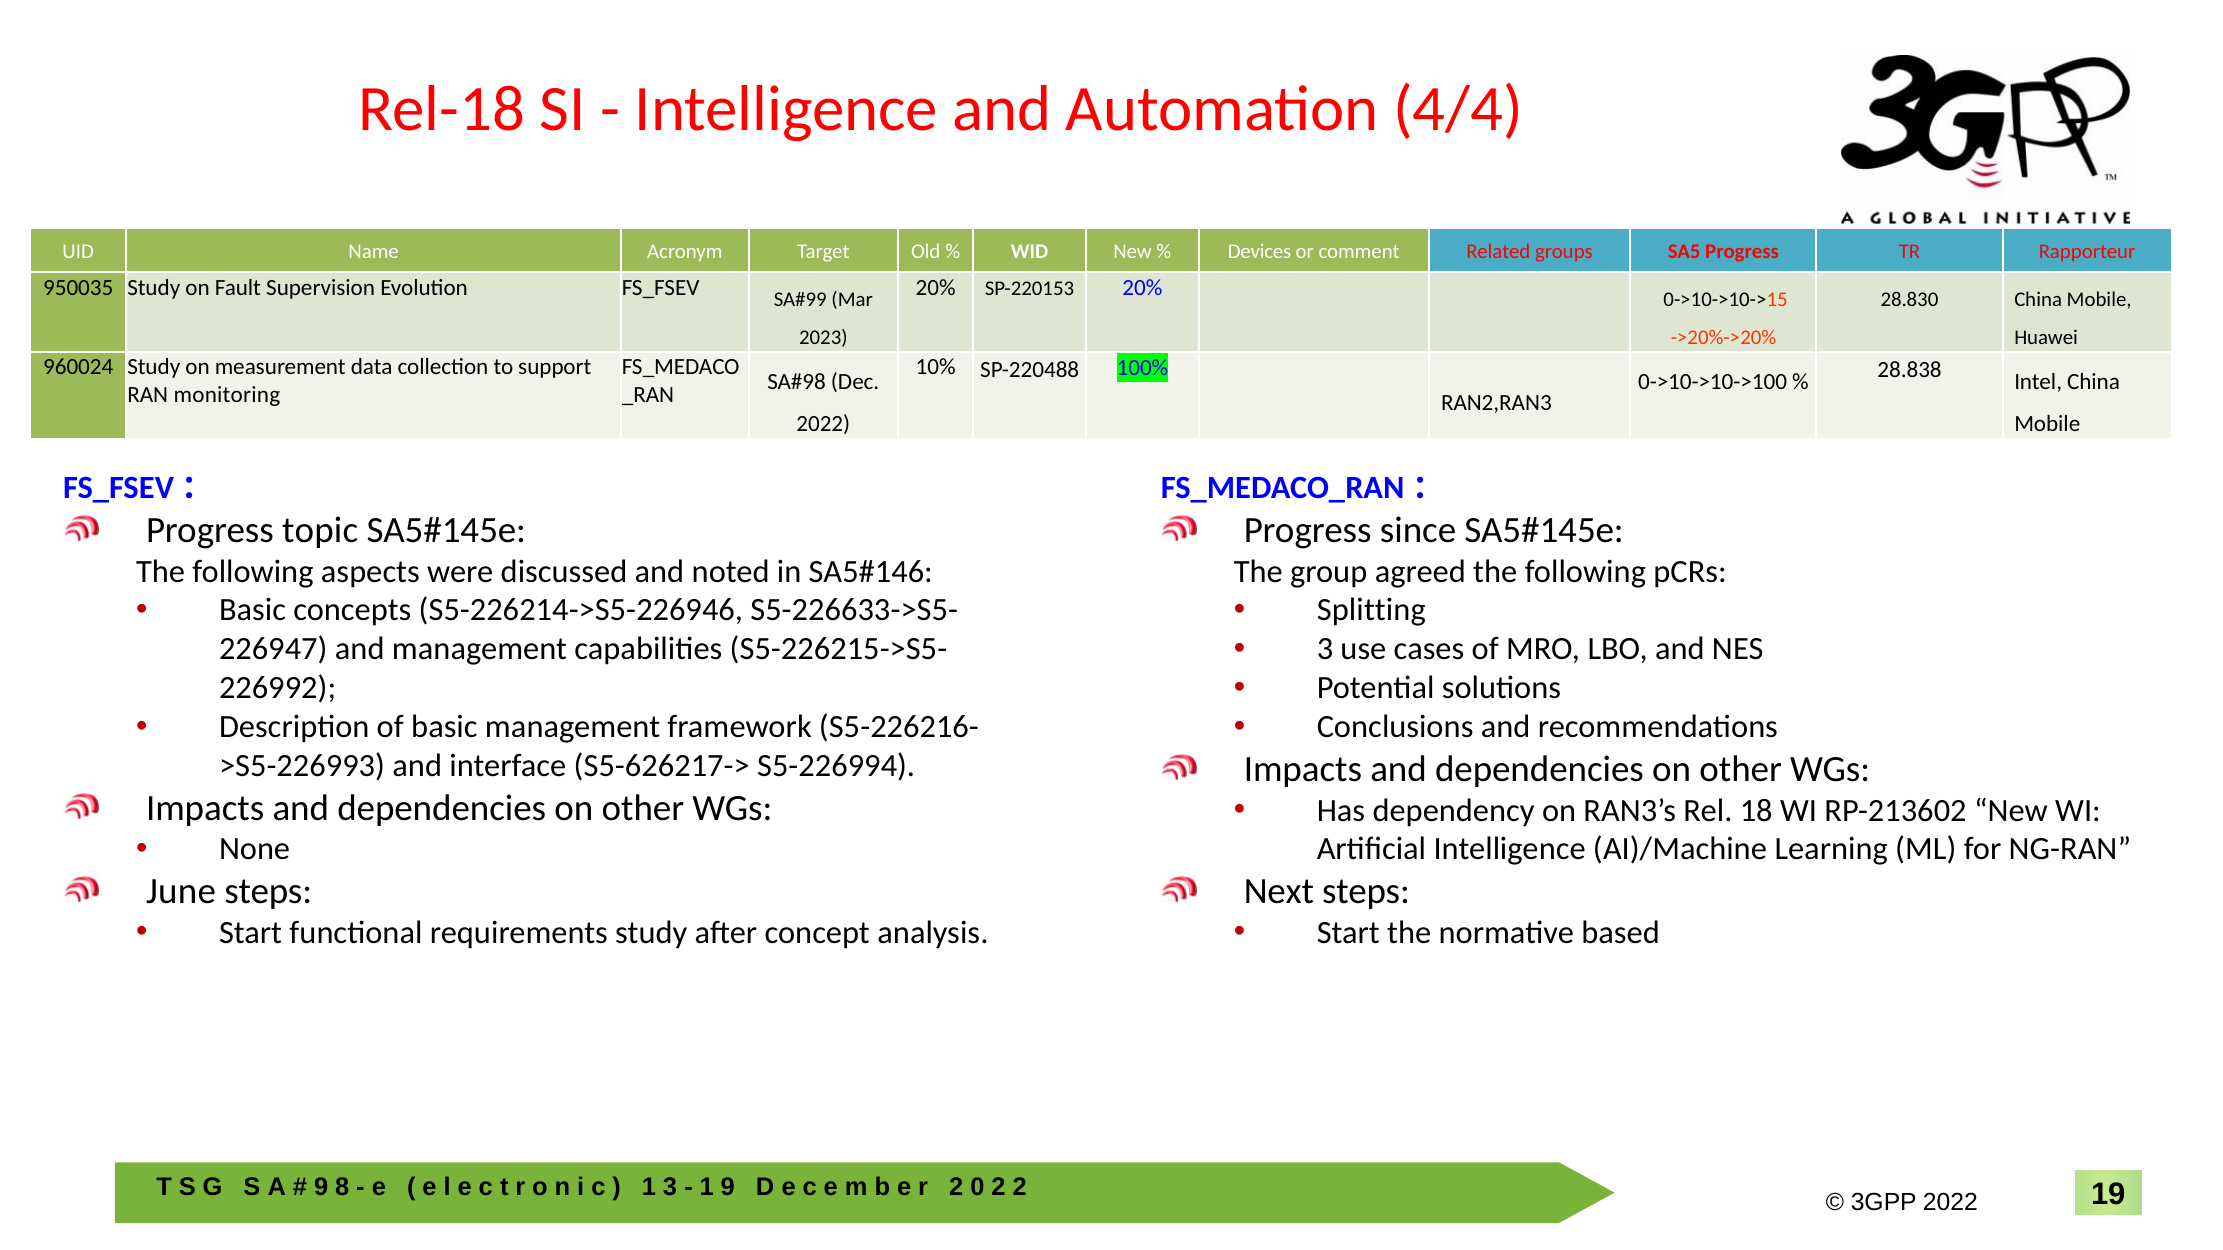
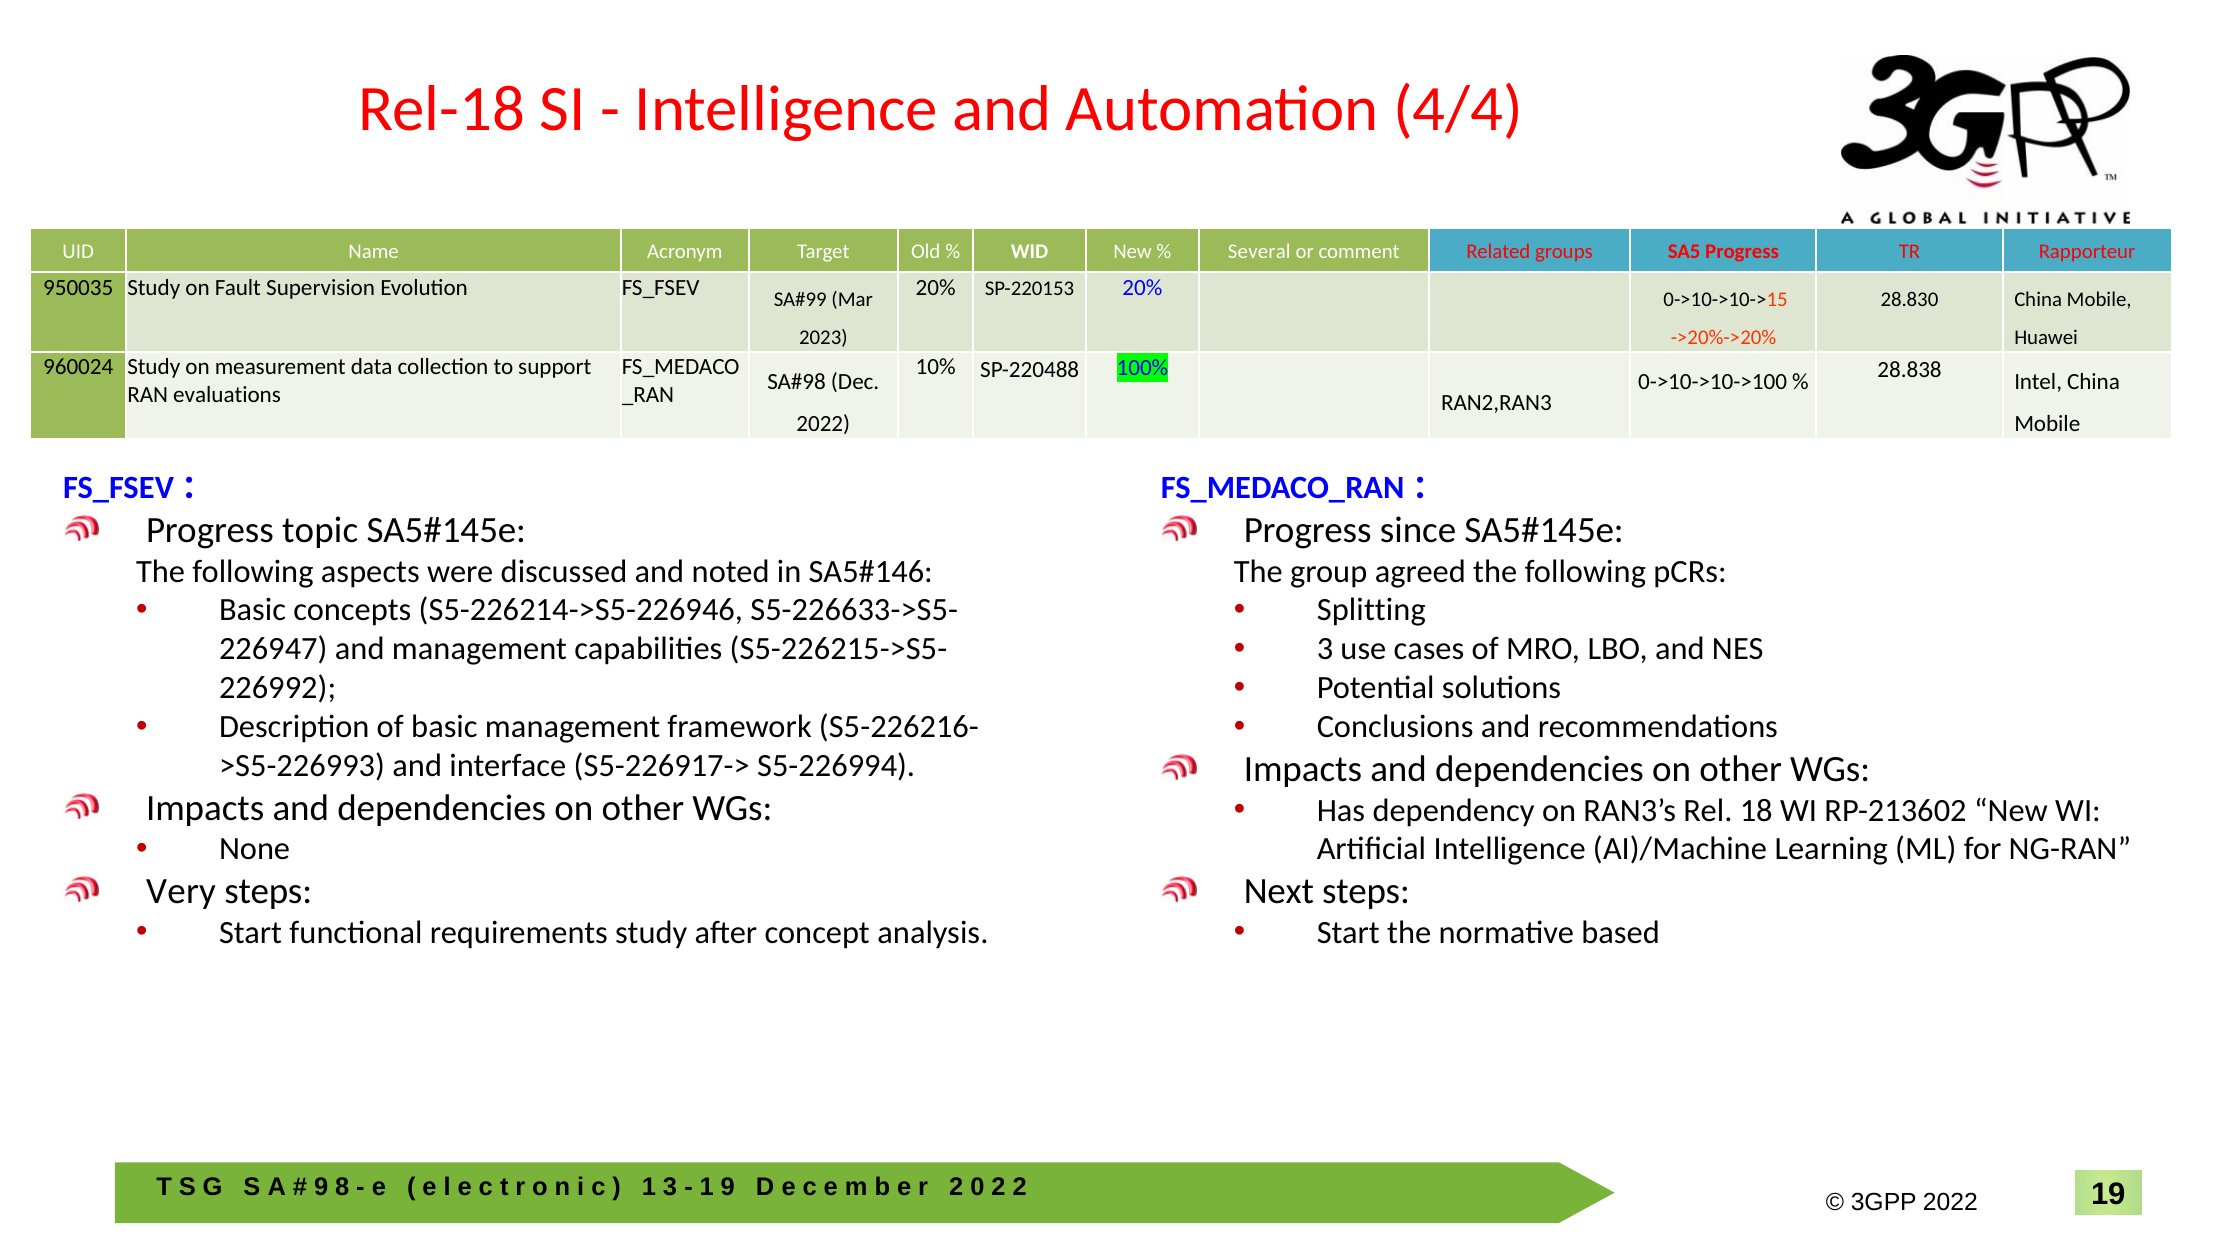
Devices: Devices -> Several (1259, 251)
monitoring: monitoring -> evaluations (227, 395)
S5-626217->: S5-626217-> -> S5-226917-> (662, 766)
June: June -> Very (181, 892)
